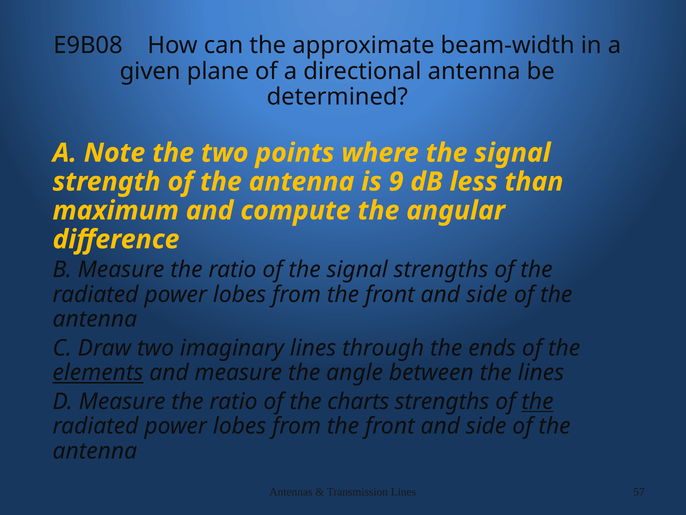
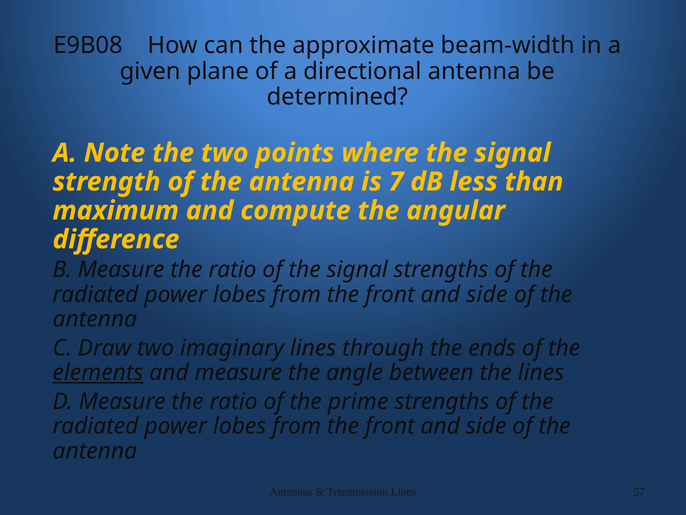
9: 9 -> 7 (396, 182)
charts: charts -> prime (358, 401)
the underline: present -> none (538, 401)
